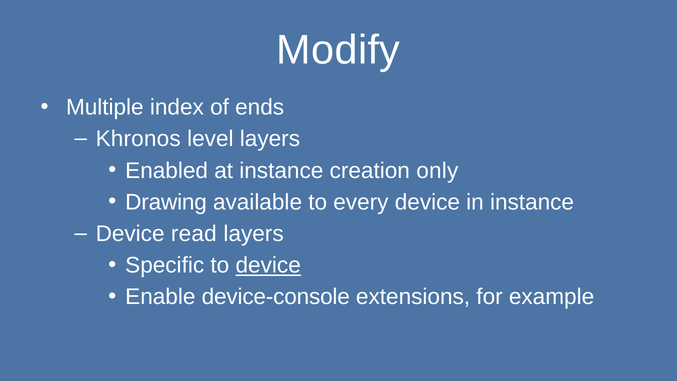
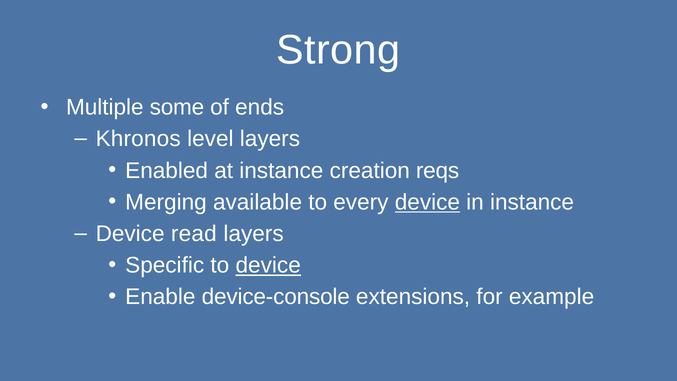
Modify: Modify -> Strong (338, 50)
index: index -> some (177, 107)
only: only -> reqs (438, 171)
Drawing: Drawing -> Merging (166, 202)
device underline: none -> present (427, 202)
